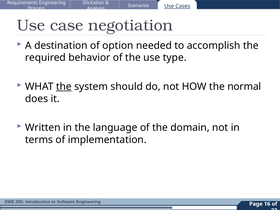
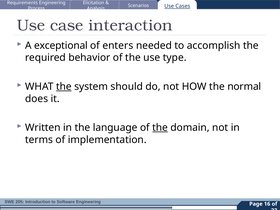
negotiation: negotiation -> interaction (130, 25)
destination: destination -> exceptional (61, 46)
option: option -> enters (118, 46)
the underline: none -> present (160, 128)
